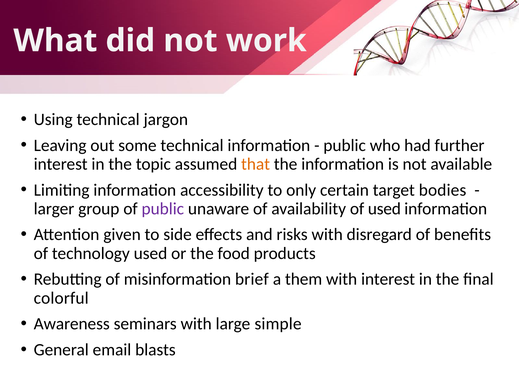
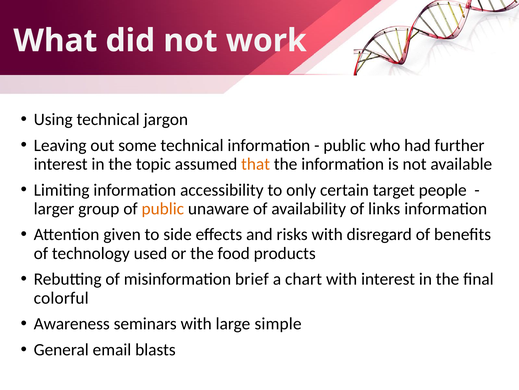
bodies: bodies -> people (443, 190)
public colour: purple -> orange (163, 208)
of used: used -> links (384, 208)
them: them -> chart (304, 279)
